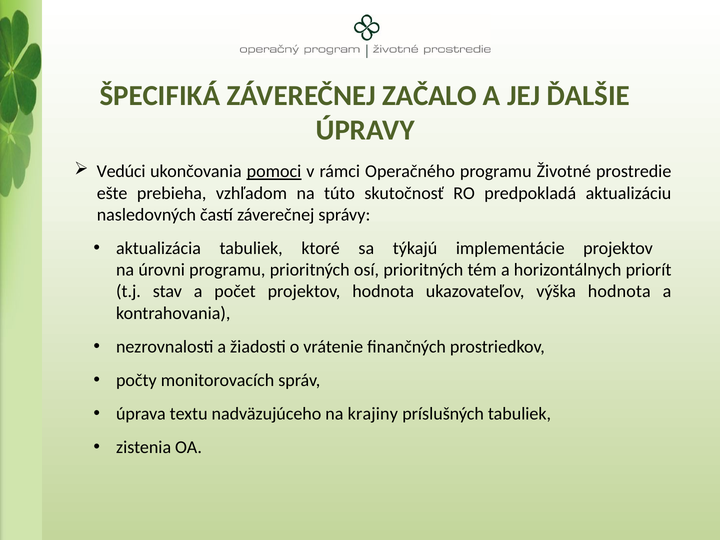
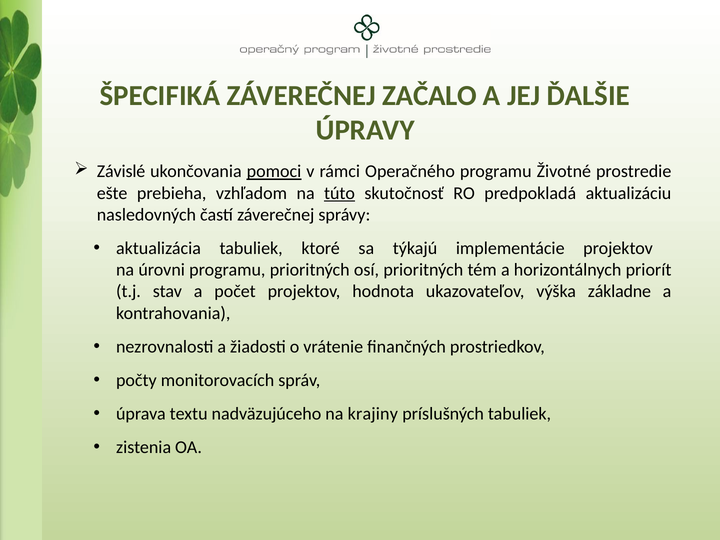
Vedúci: Vedúci -> Závislé (121, 172)
túto underline: none -> present (340, 193)
výška hodnota: hodnota -> základne (619, 292)
